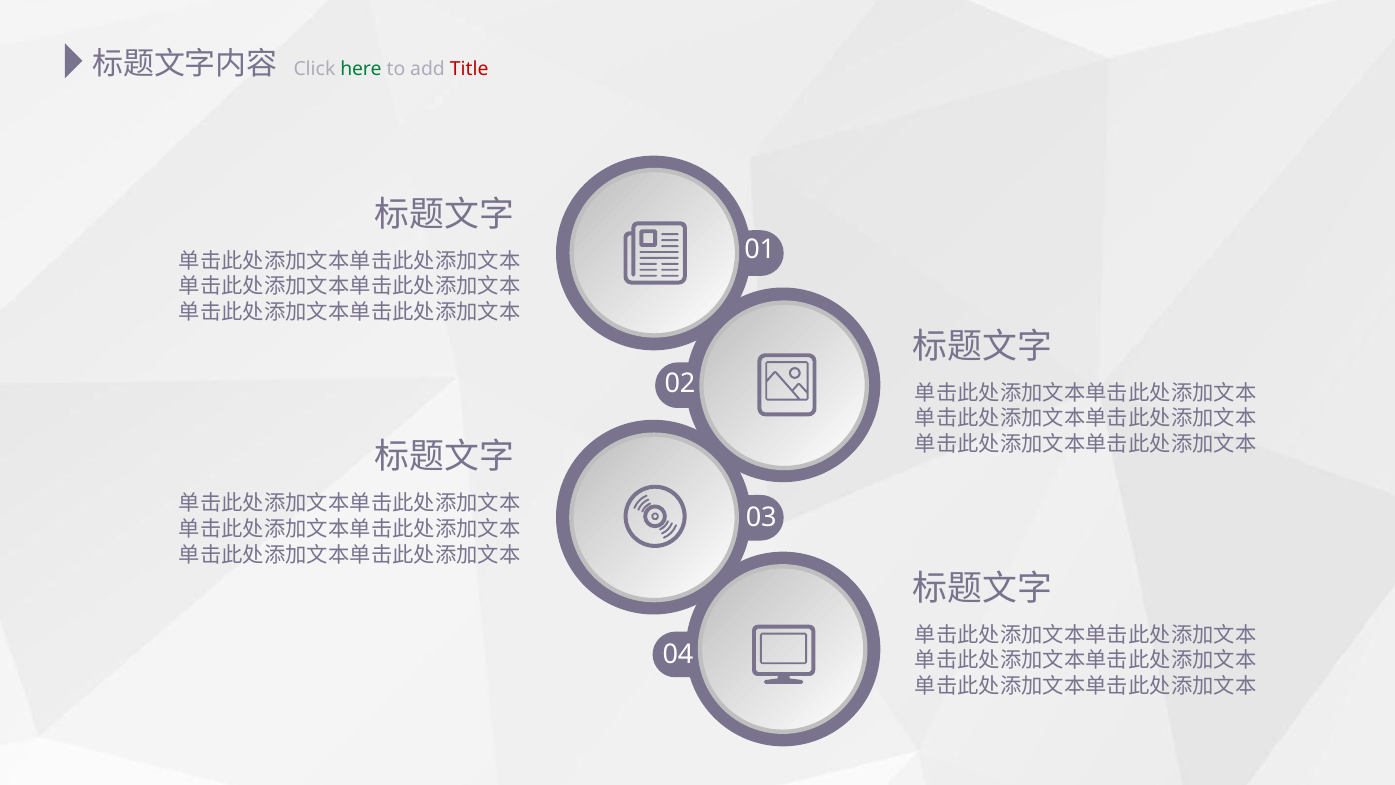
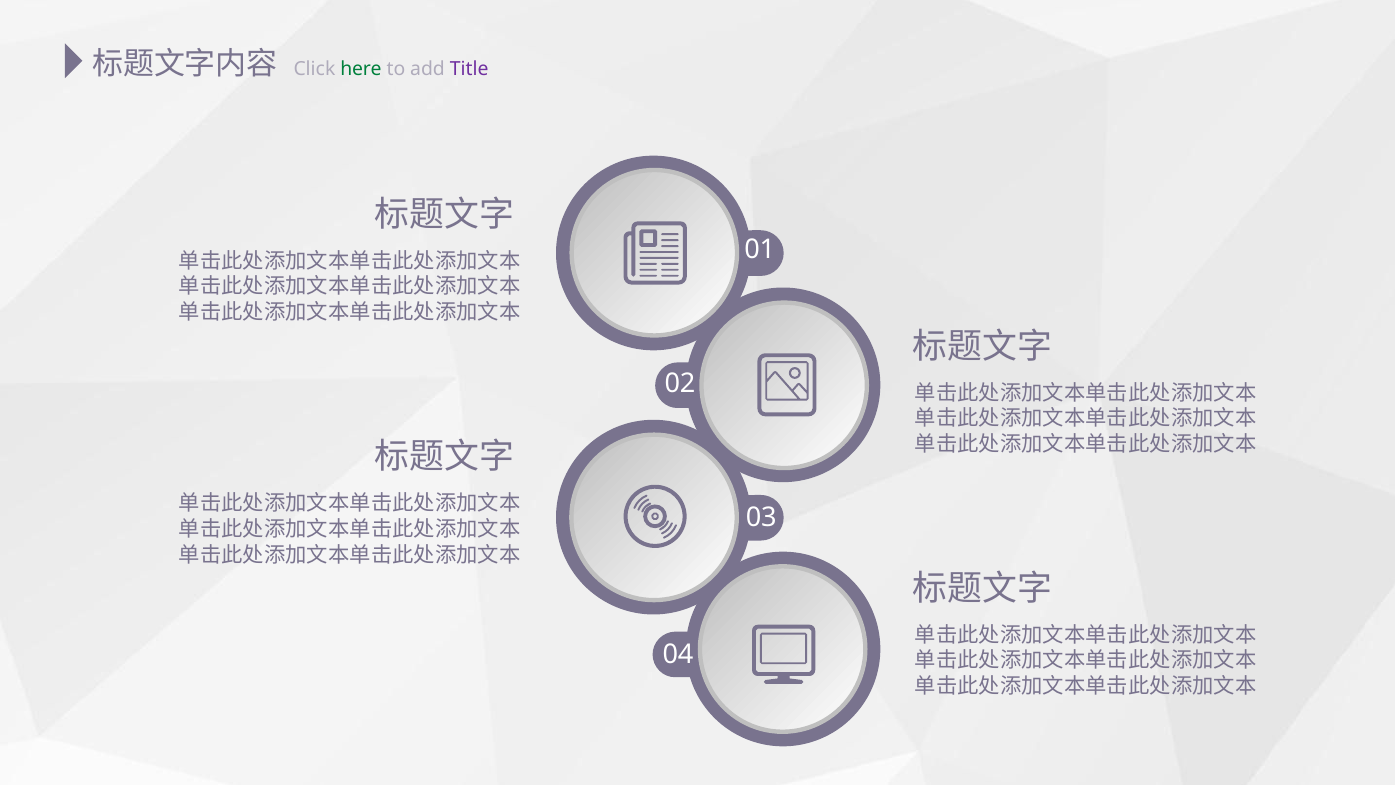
Title colour: red -> purple (469, 69)
